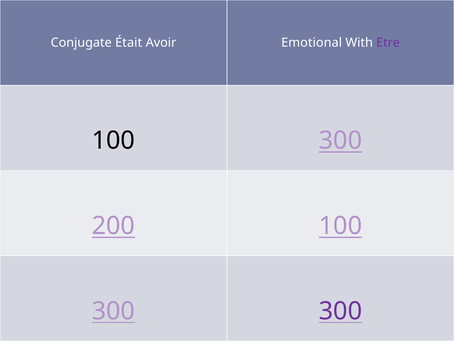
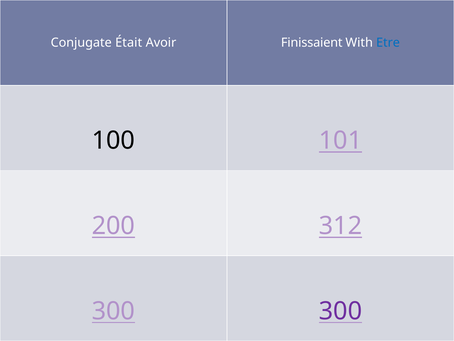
Emotional: Emotional -> Finissaient (312, 43)
Etre colour: purple -> blue (388, 43)
300: 300 -> 101 (341, 140)
200 100: 100 -> 312 (341, 225)
